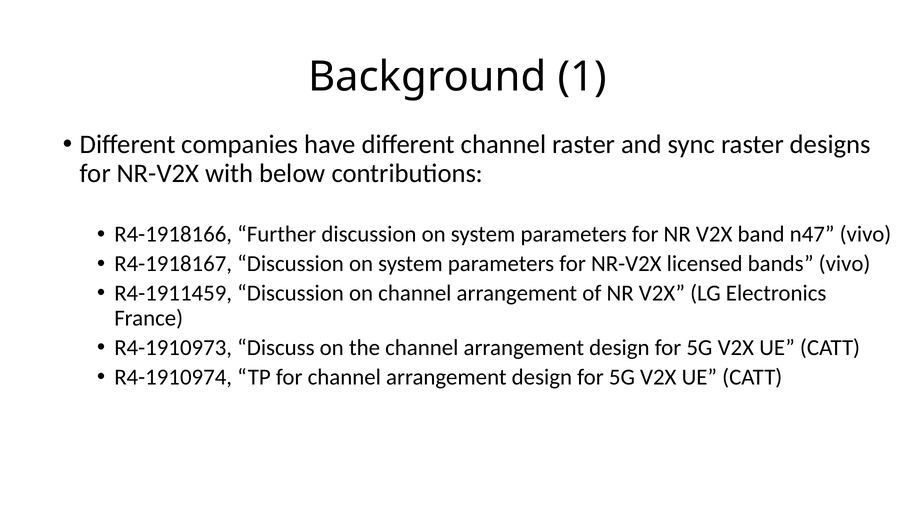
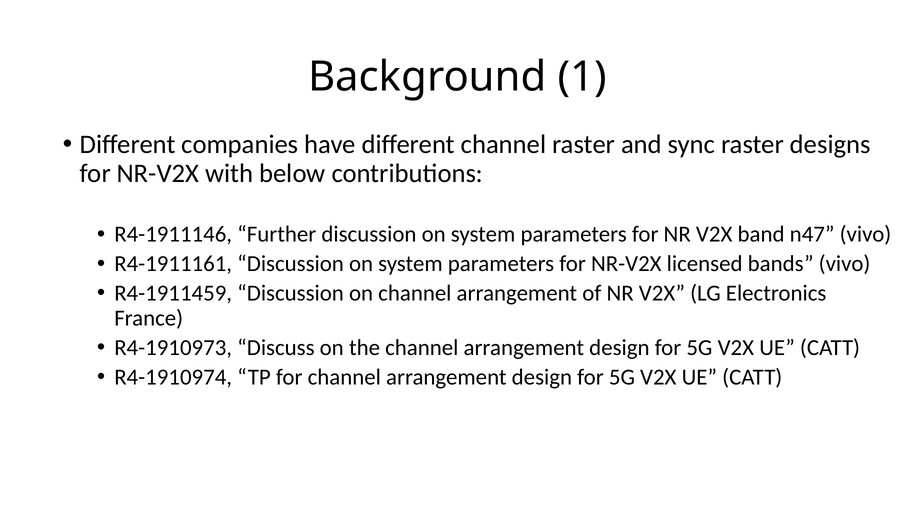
R4-1918166: R4-1918166 -> R4-1911146 (173, 234)
R4-1918167: R4-1918167 -> R4-1911161 (173, 264)
